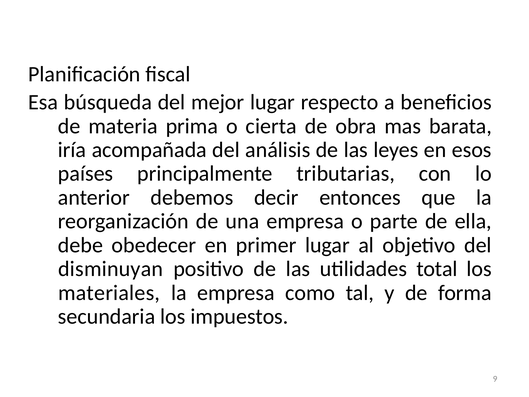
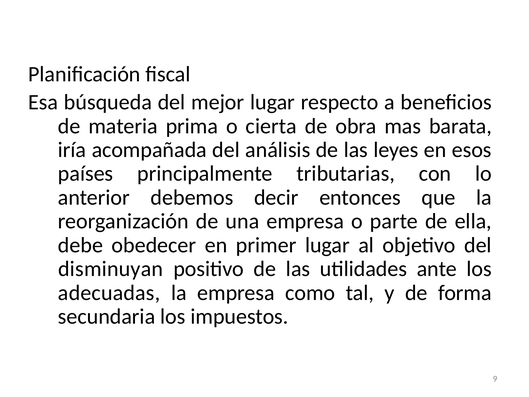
total: total -> ante (437, 269)
materiales: materiales -> adecuadas (109, 293)
